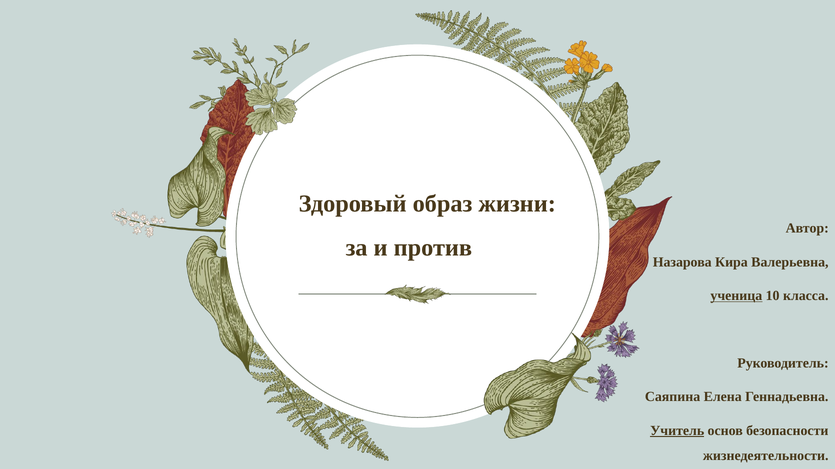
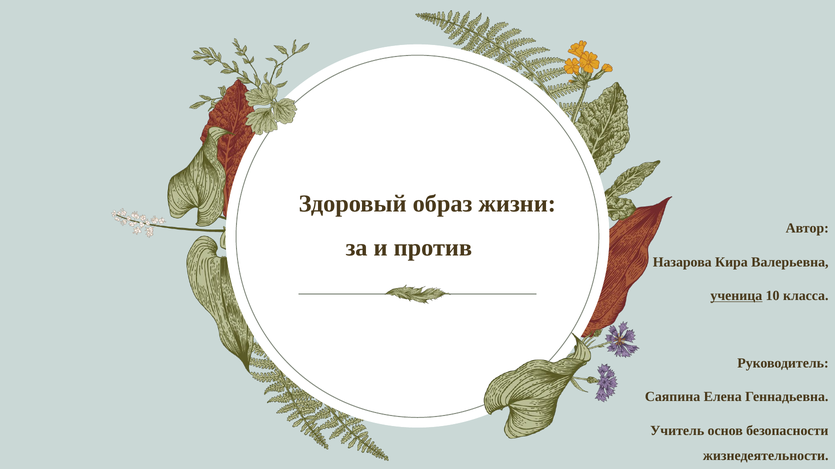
Учитель underline: present -> none (677, 431)
